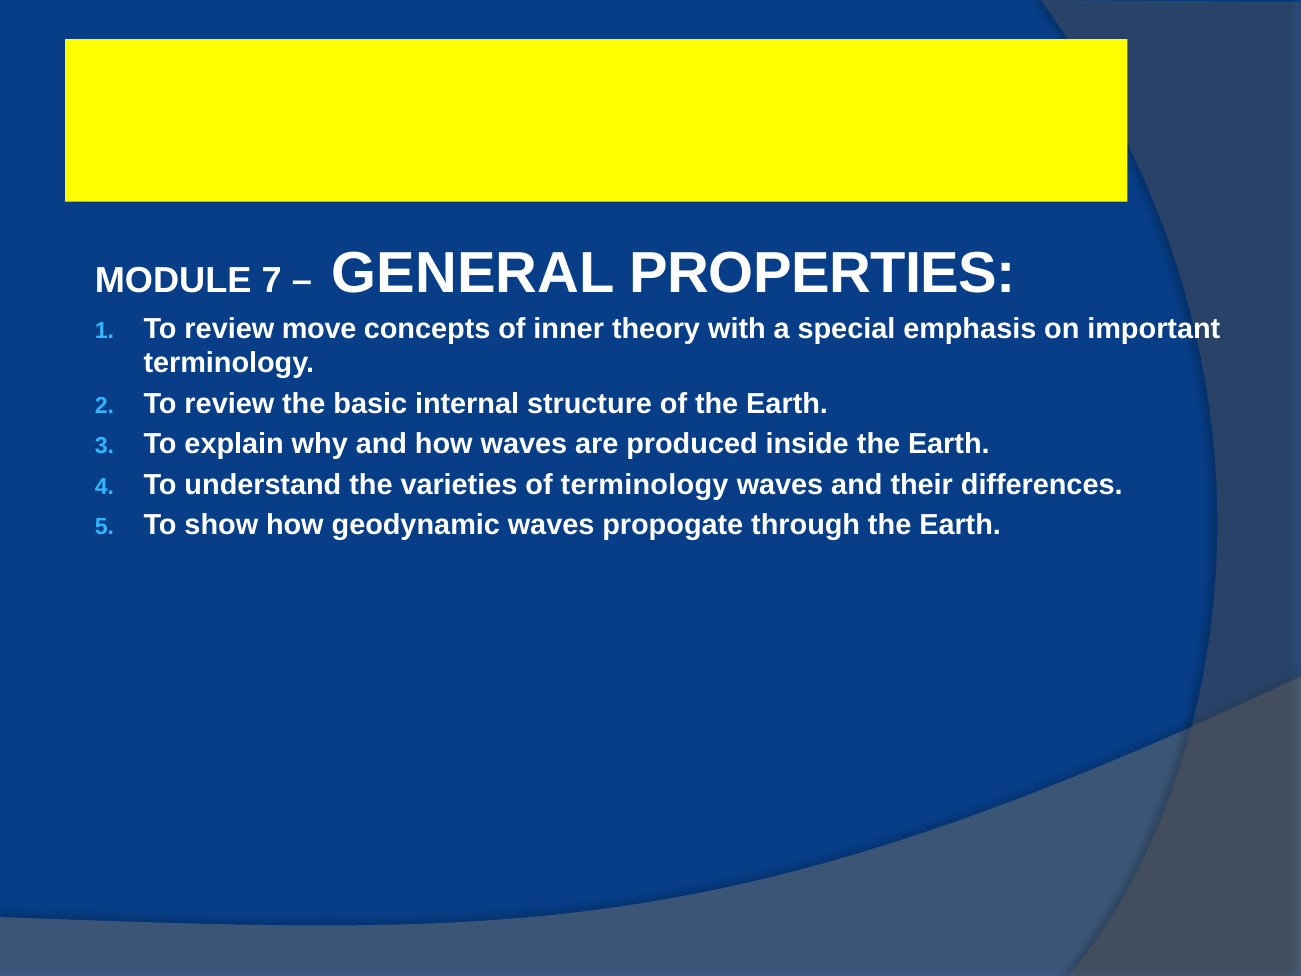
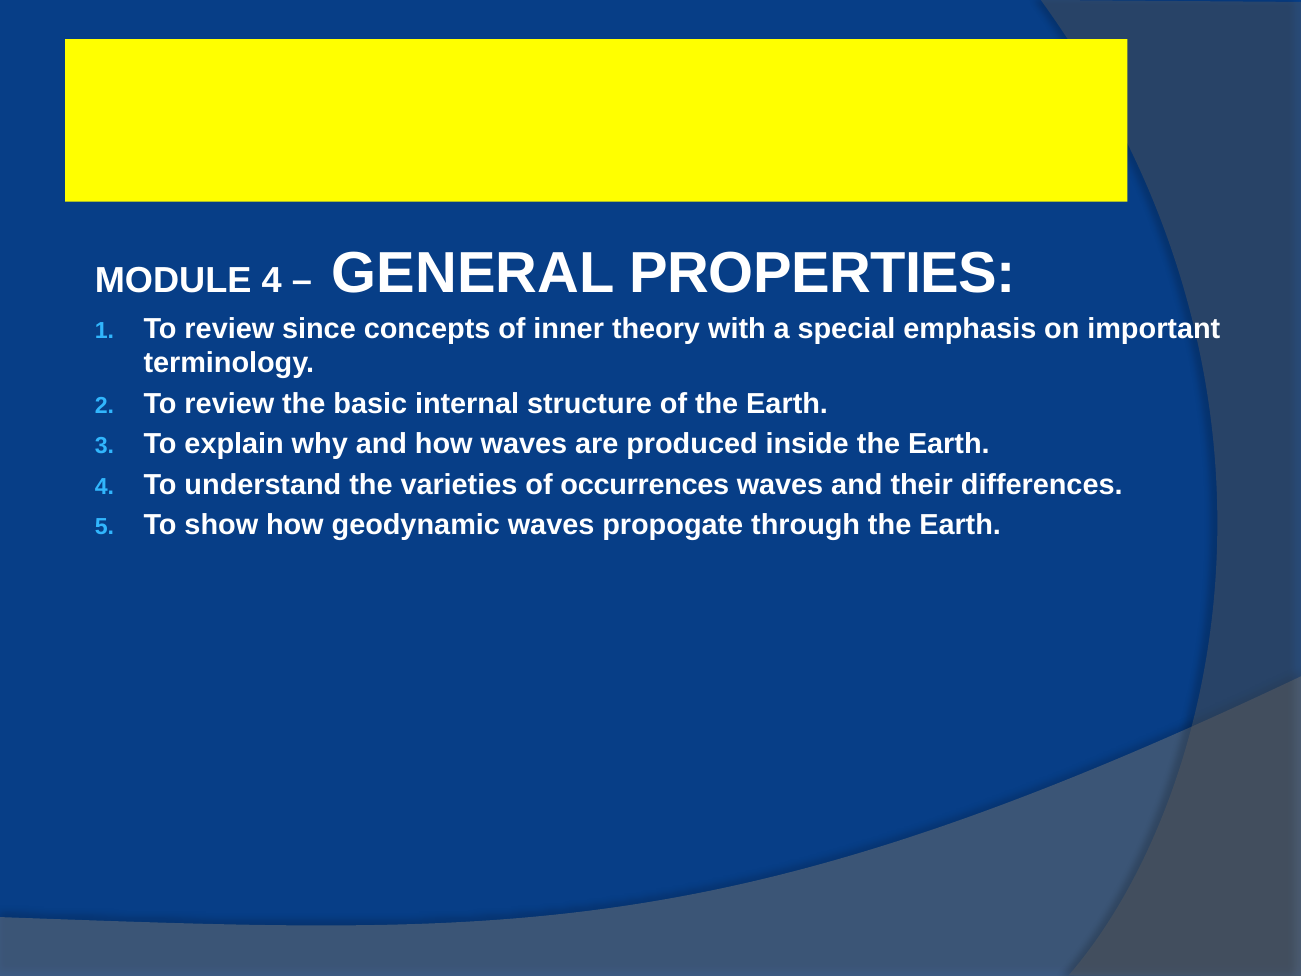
MODULE 7: 7 -> 4 (272, 280)
move: move -> since (319, 329)
of terminology: terminology -> occurrences (645, 484)
